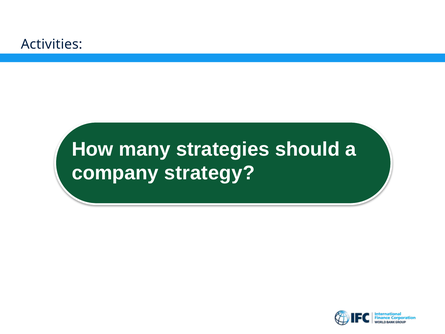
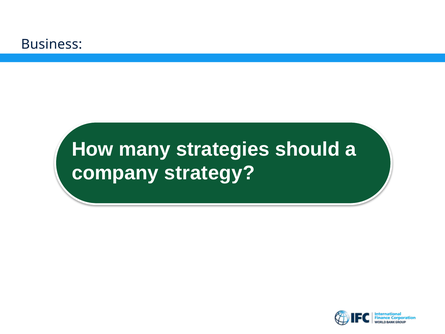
Activities: Activities -> Business (52, 44)
